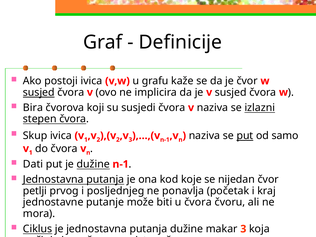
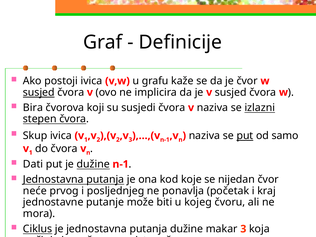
petlji: petlji -> neće (35, 191)
u čvora: čvora -> kojeg (198, 202)
